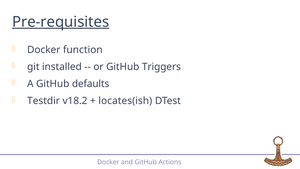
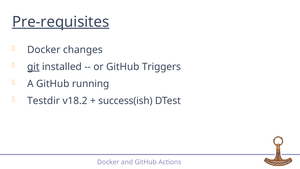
function: function -> changes (83, 50)
git underline: none -> present (33, 67)
defaults: defaults -> running (91, 84)
locates(ish: locates(ish -> success(ish (125, 101)
